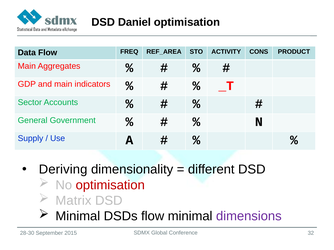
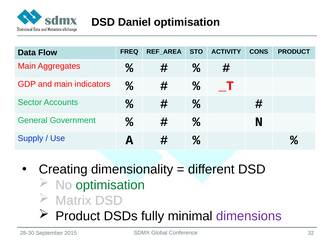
Deriving: Deriving -> Creating (63, 170)
optimisation colour: red -> green (110, 185)
Minimal: Minimal -> Product (78, 217)
DSDs flow: flow -> fully (153, 217)
